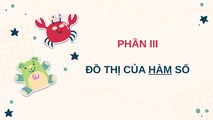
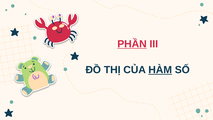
PHẦN underline: none -> present (132, 44)
